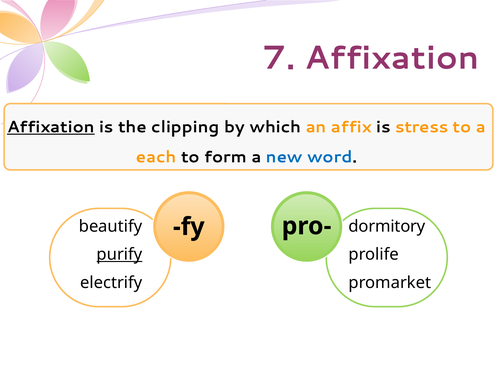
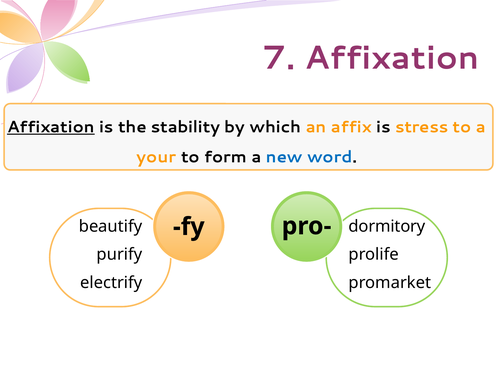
clipping: clipping -> stability (185, 127)
each: each -> your (156, 157)
purify underline: present -> none (119, 254)
